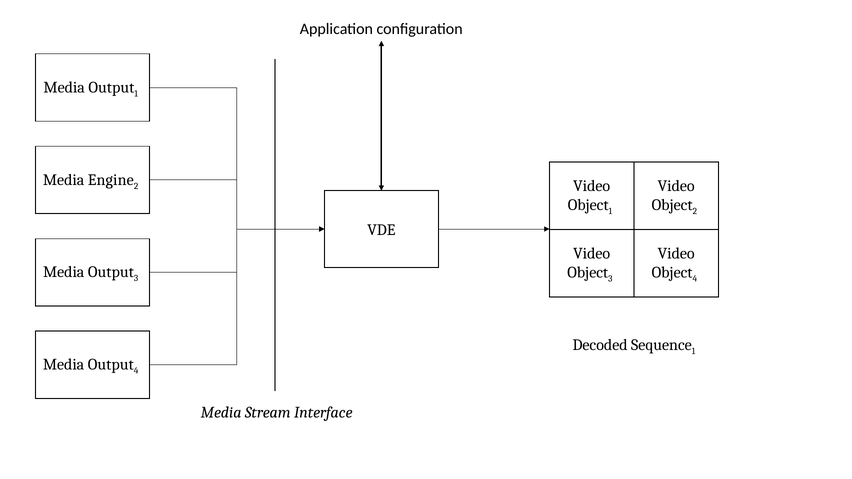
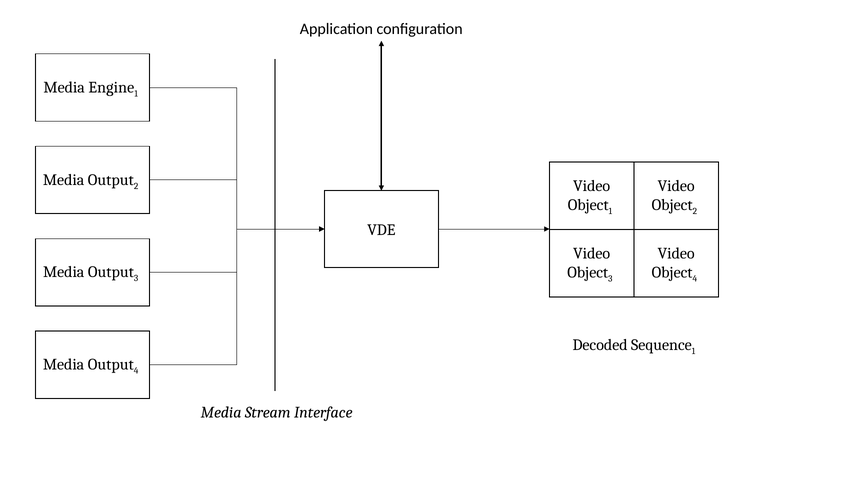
Output: Output -> Engine (111, 87)
Engine: Engine -> Output (111, 180)
